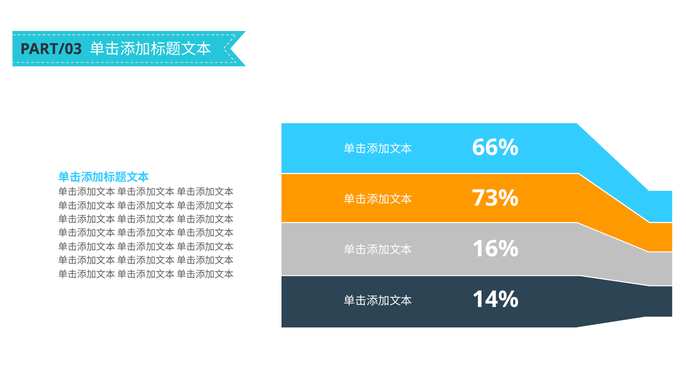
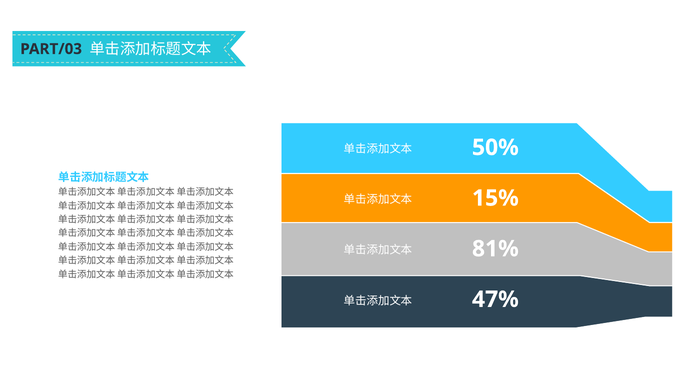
66%: 66% -> 50% (495, 147)
73%: 73% -> 15% (495, 198)
16%: 16% -> 81% (495, 249)
14%: 14% -> 47% (495, 299)
